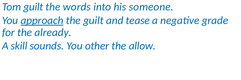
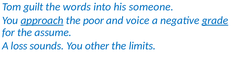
the guilt: guilt -> poor (94, 20)
tease: tease -> voice (138, 20)
grade underline: none -> present (215, 20)
already: already -> assume (53, 33)
skill: skill -> loss (19, 46)
allow: allow -> limits (142, 46)
